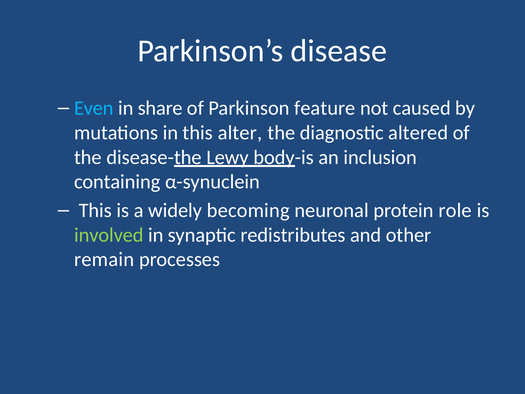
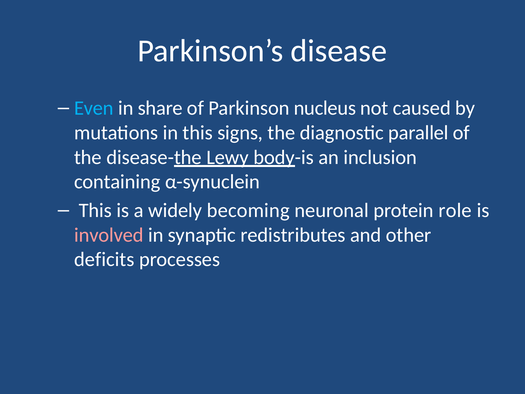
feature: feature -> nucleus (325, 108)
alter: alter -> signs (240, 133)
altered: altered -> parallel (418, 133)
involved colour: light green -> pink (109, 235)
remain: remain -> deficits (104, 259)
